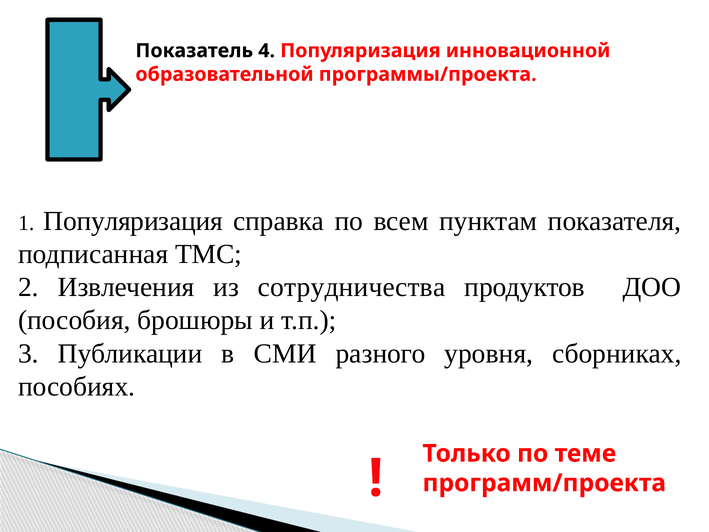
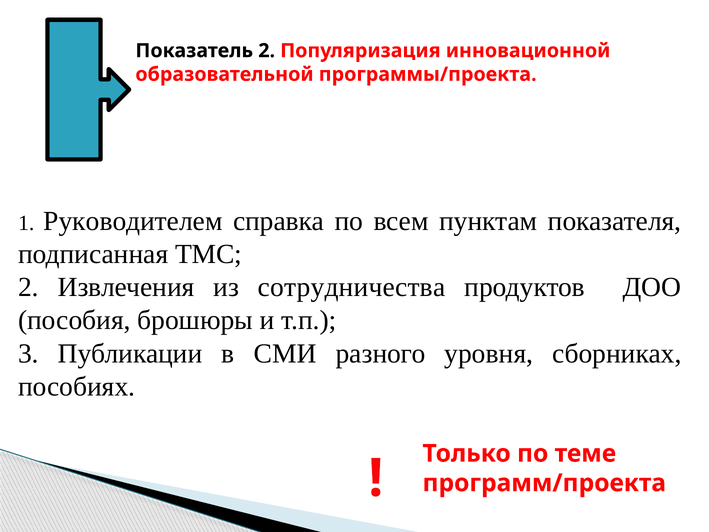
Показатель 4: 4 -> 2 (267, 51)
1 Популяризация: Популяризация -> Руководителем (133, 221)
